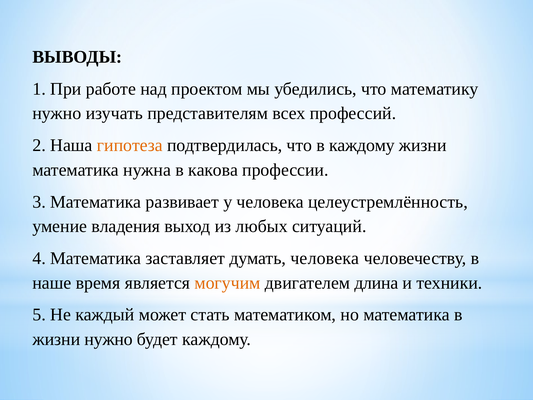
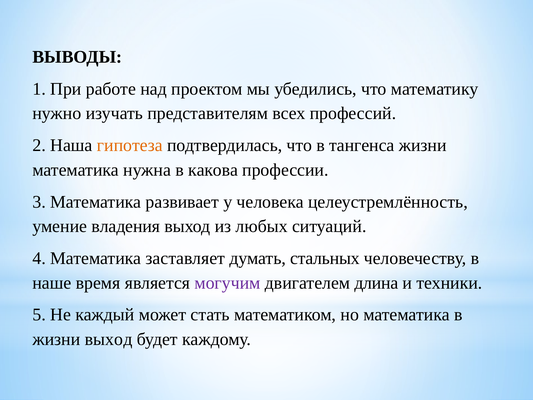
в каждому: каждому -> тангенса (362, 145)
думать человека: человека -> стальных (325, 258)
могучим colour: orange -> purple (228, 283)
жизни нужно: нужно -> выход (109, 339)
